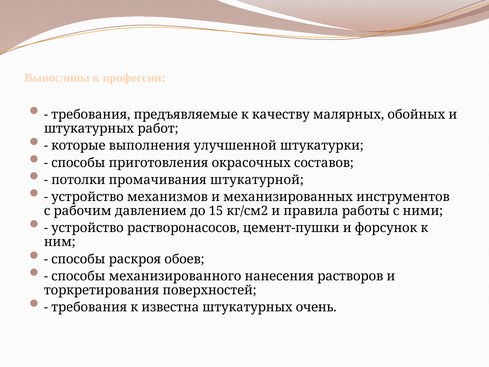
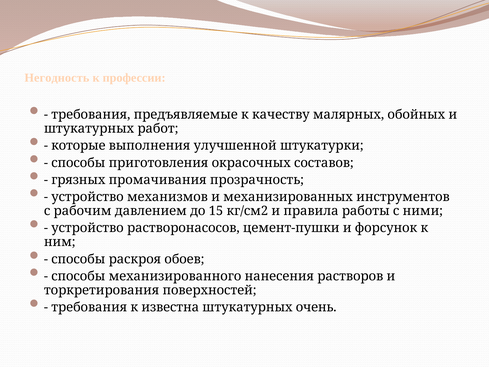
Выносливы: Выносливы -> Негодность (57, 78)
потолки: потолки -> грязных (78, 180)
штукатурной: штукатурной -> прозрачность (257, 180)
